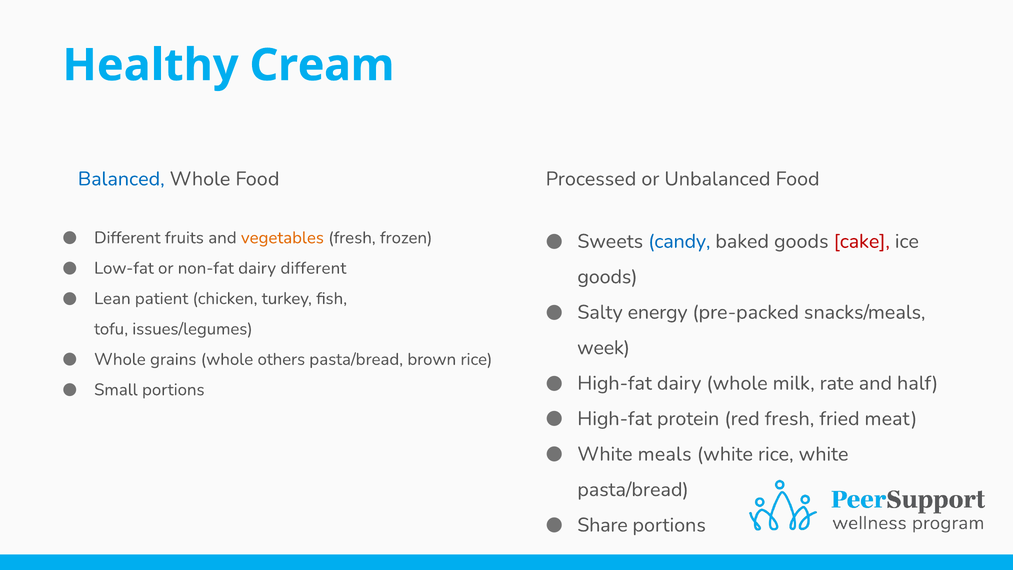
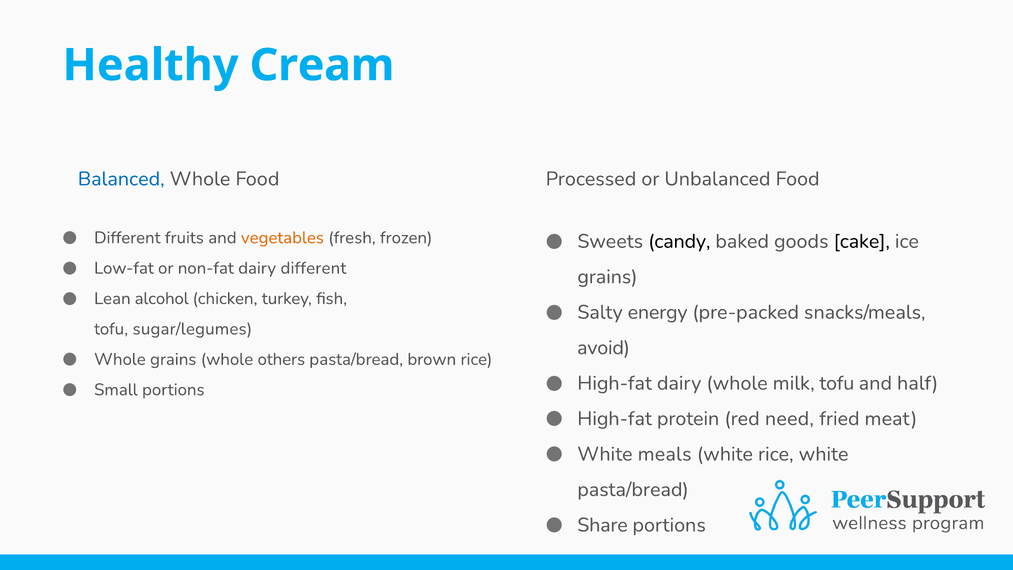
candy colour: blue -> black (679, 241)
cake colour: red -> black (862, 241)
goods: goods -> grains (607, 277)
patient: patient -> alcohol (162, 298)
issues/legumes: issues/legumes -> sugar/legumes (192, 329)
week: week -> avoid (603, 348)
milk rate: rate -> tofu (837, 383)
red fresh: fresh -> need (789, 418)
